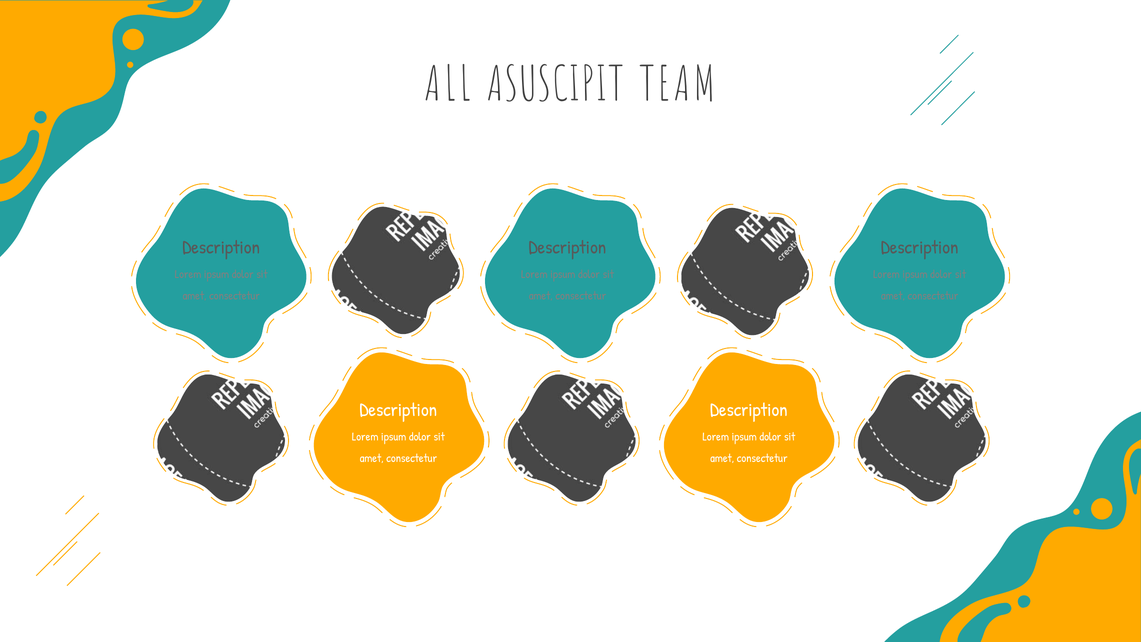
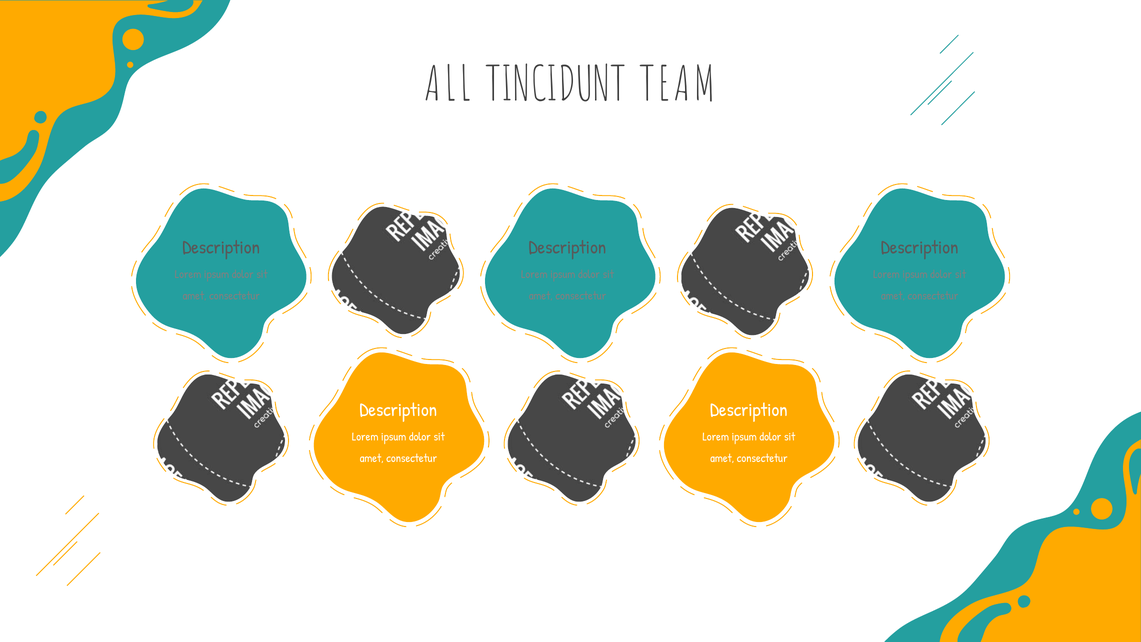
ASUSCIPIT: ASUSCIPIT -> TINCIDUNT (556, 85)
